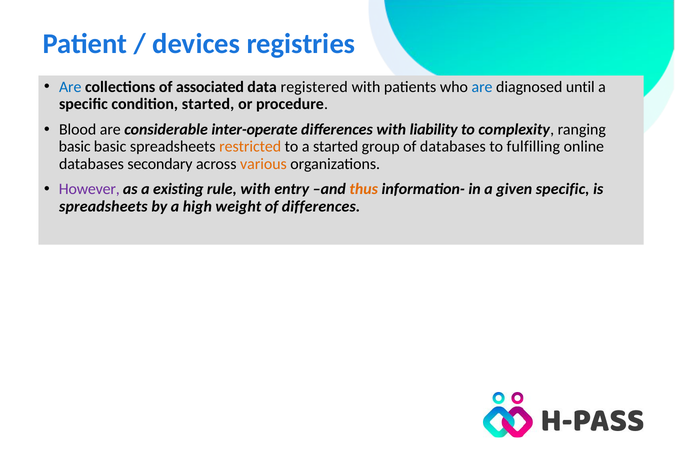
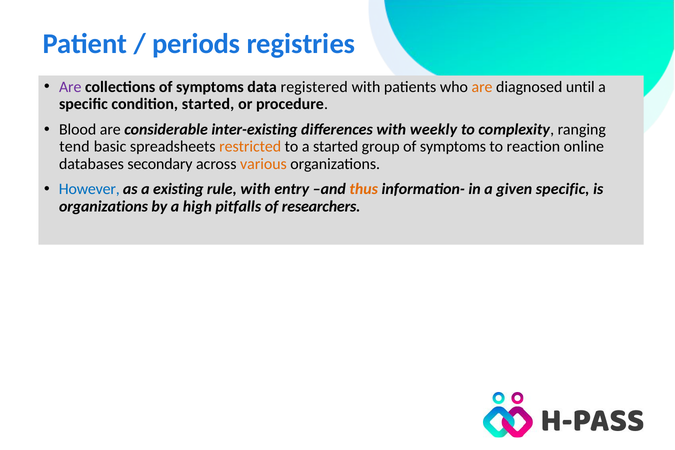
devices: devices -> periods (196, 44)
Are colour: blue -> purple (70, 87)
collections of associated: associated -> symptoms (210, 87)
are colour: blue -> orange (482, 87)
inter-operate: inter-operate -> inter-existing (255, 129)
liability: liability -> weekly (434, 129)
basic: basic -> tend (75, 147)
group of databases: databases -> symptoms (453, 147)
fulfilling: fulfilling -> reaction (533, 147)
However colour: purple -> blue (89, 189)
spreadsheets: spreadsheets -> organizations (103, 206)
weight: weight -> pitfalls (238, 206)
of differences: differences -> researchers (321, 206)
